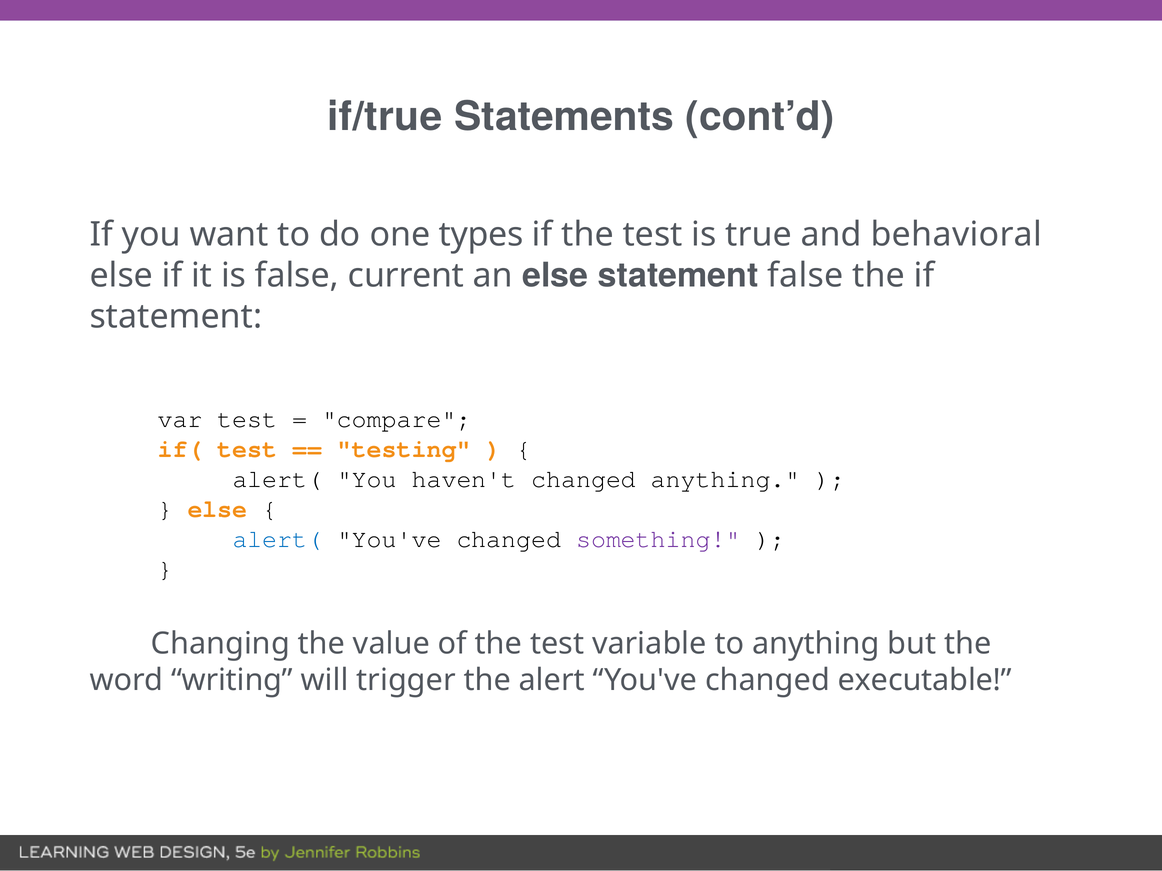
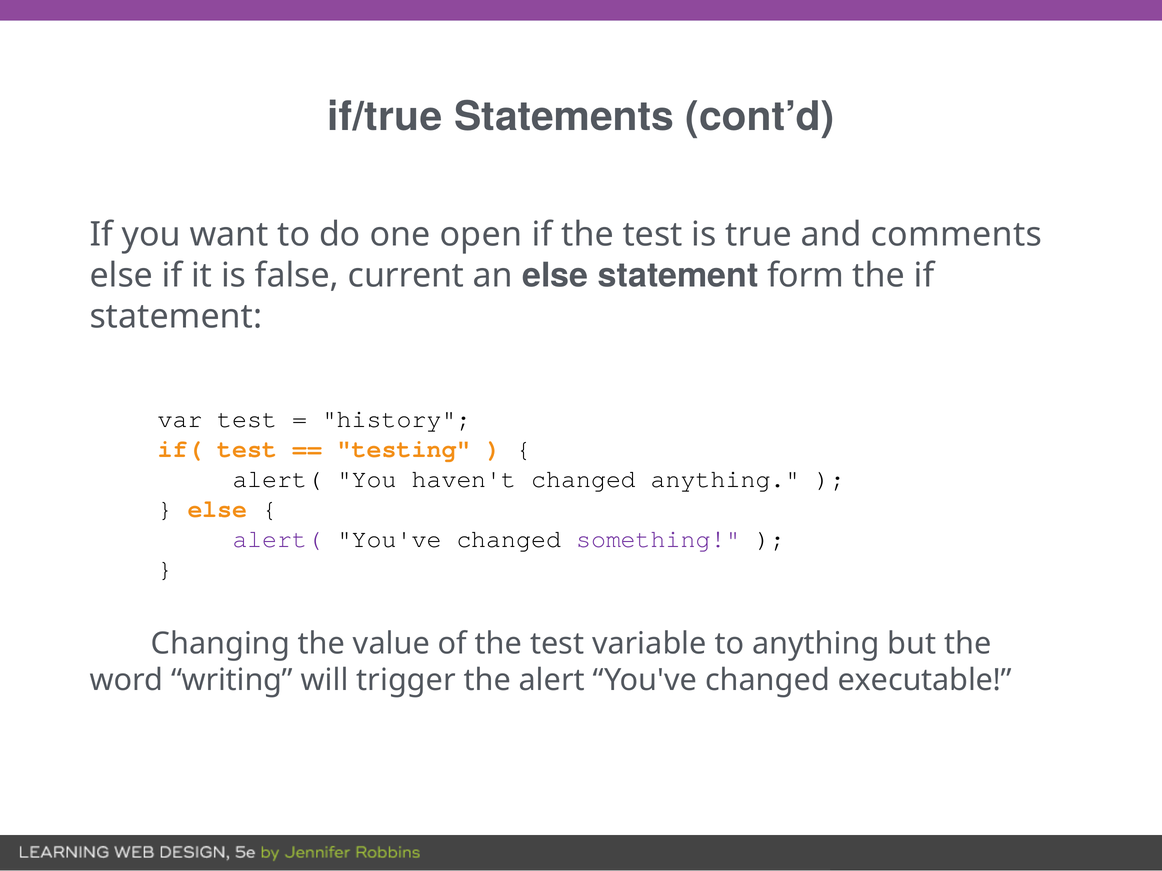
types: types -> open (481, 235)
behavioral: behavioral -> comments (956, 235)
statement false: false -> form (806, 276)
compare: compare -> history (397, 419)
alert( colour: blue -> purple (277, 539)
